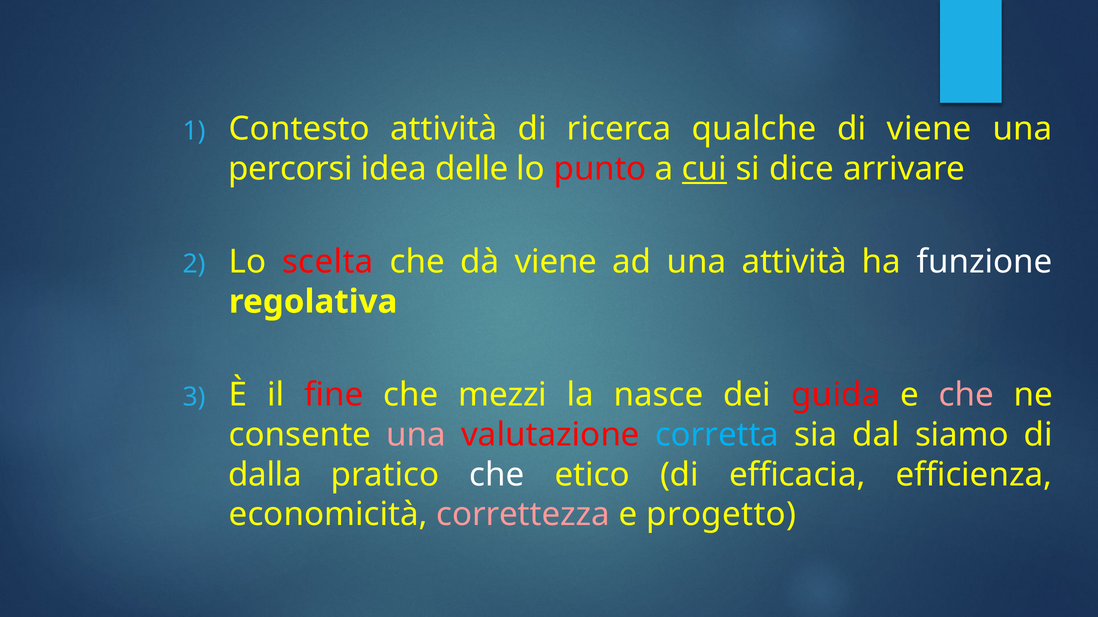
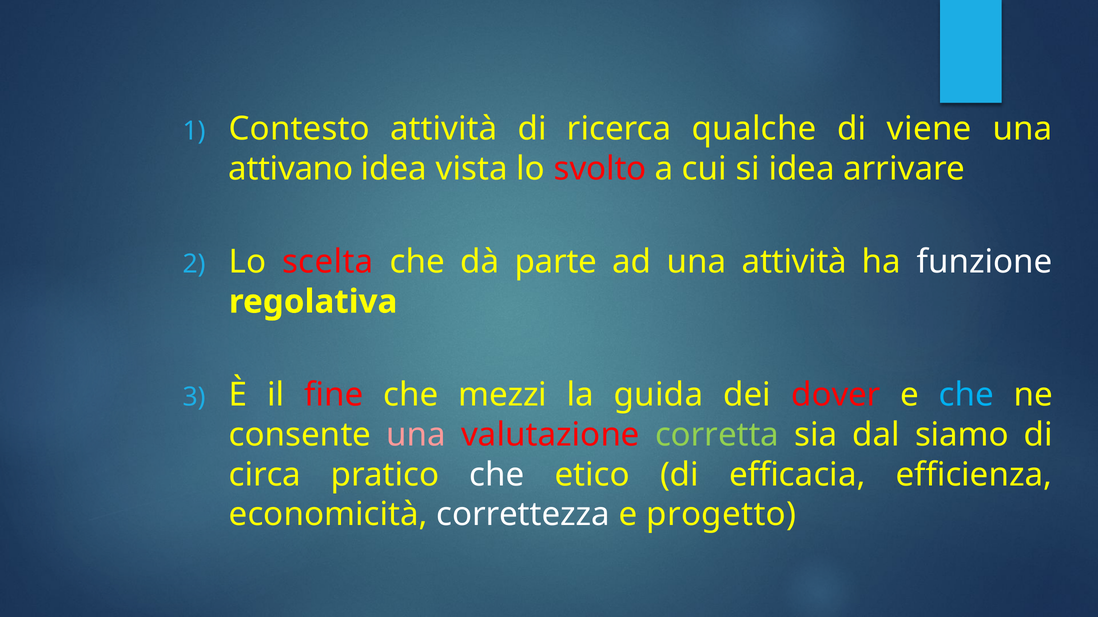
percorsi: percorsi -> attivano (291, 169)
delle: delle -> vista (472, 169)
punto: punto -> svolto (600, 169)
cui underline: present -> none (704, 169)
si dice: dice -> idea (802, 169)
dà viene: viene -> parte (556, 262)
nasce: nasce -> guida (658, 395)
guida: guida -> dover (836, 395)
che colour: pink -> light blue (966, 395)
corretta colour: light blue -> light green (717, 435)
dalla: dalla -> circa (265, 475)
correttezza colour: pink -> white (523, 515)
